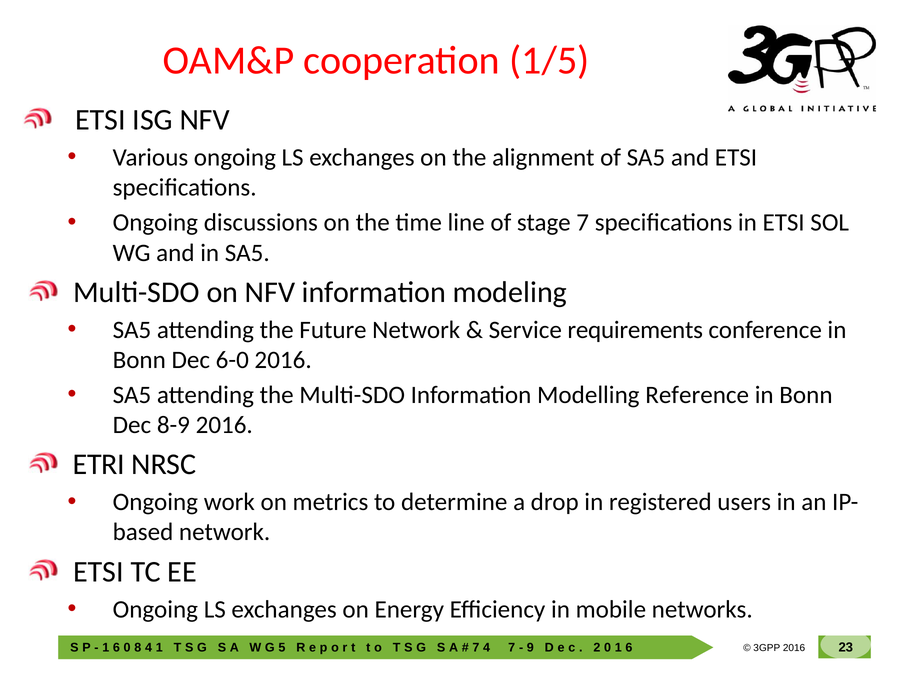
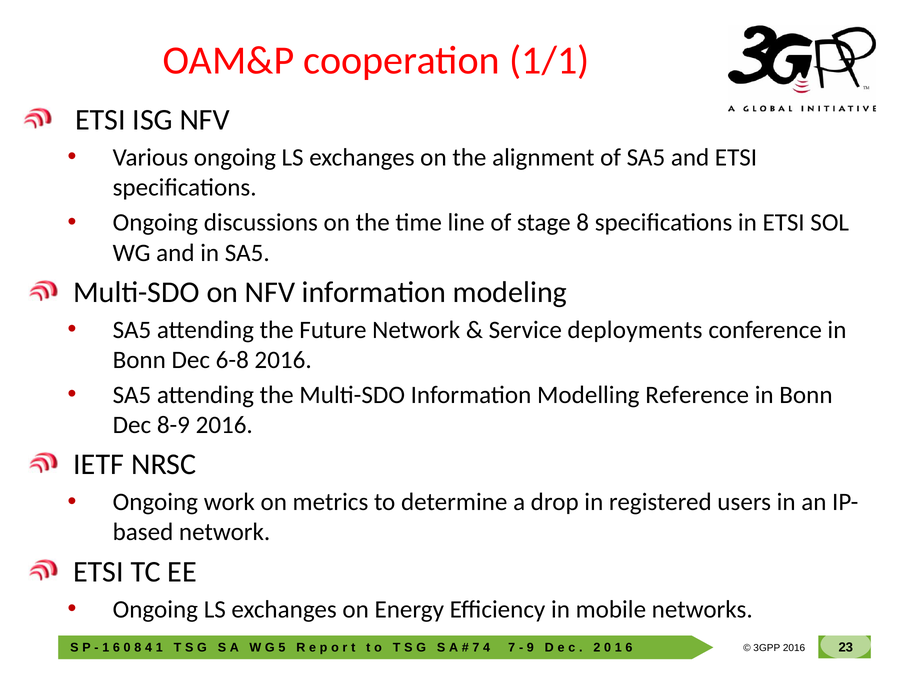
1/5: 1/5 -> 1/1 (549, 60)
stage 7: 7 -> 8 (583, 223)
requirements: requirements -> deployments (635, 330)
6-0: 6-0 -> 6-8 (232, 360)
ETRI: ETRI -> IETF (99, 465)
